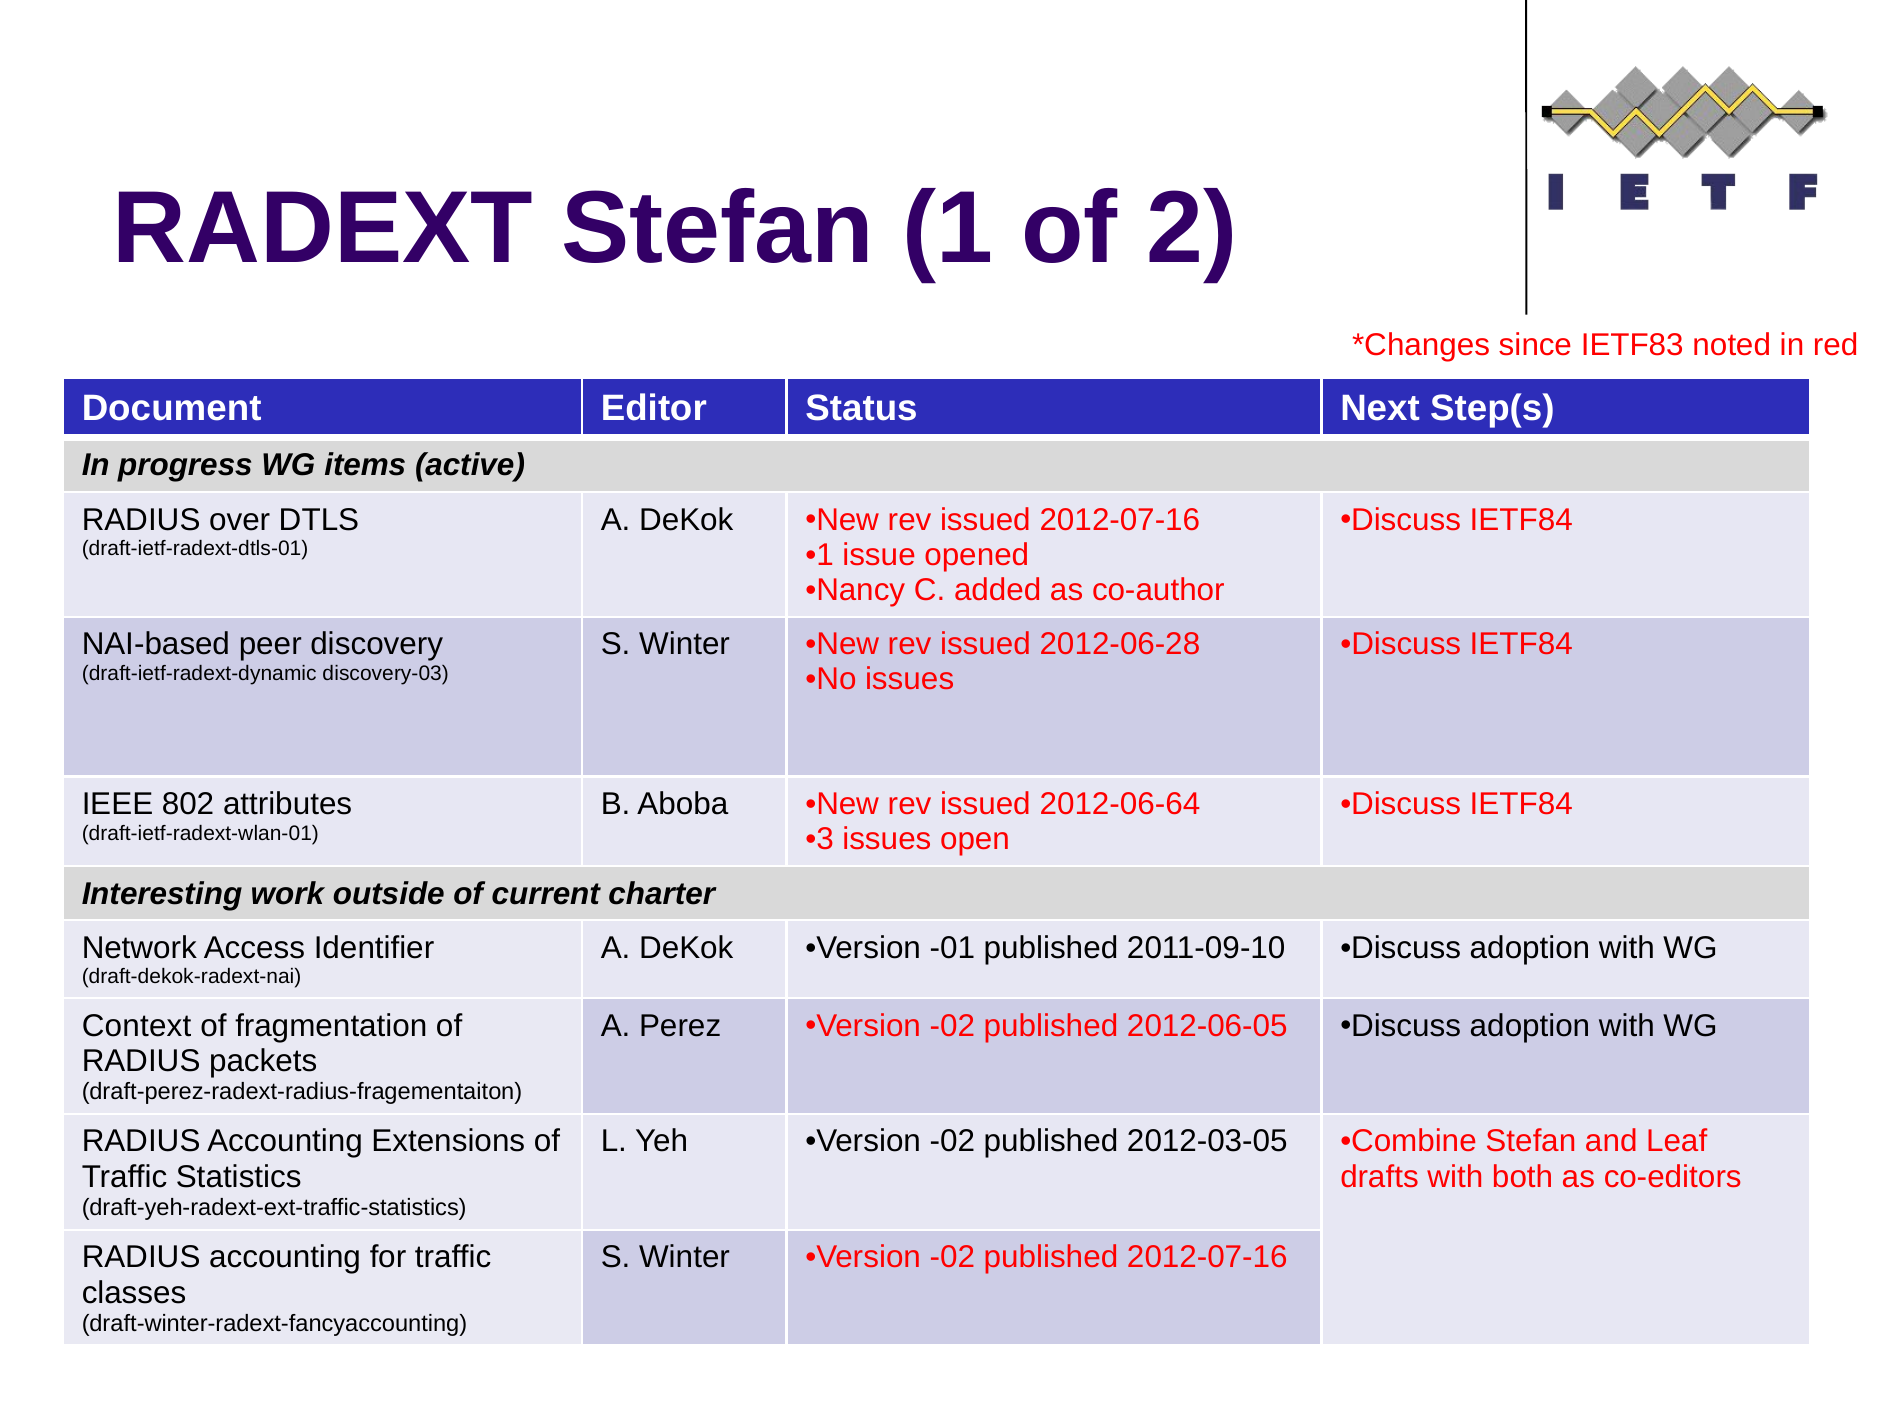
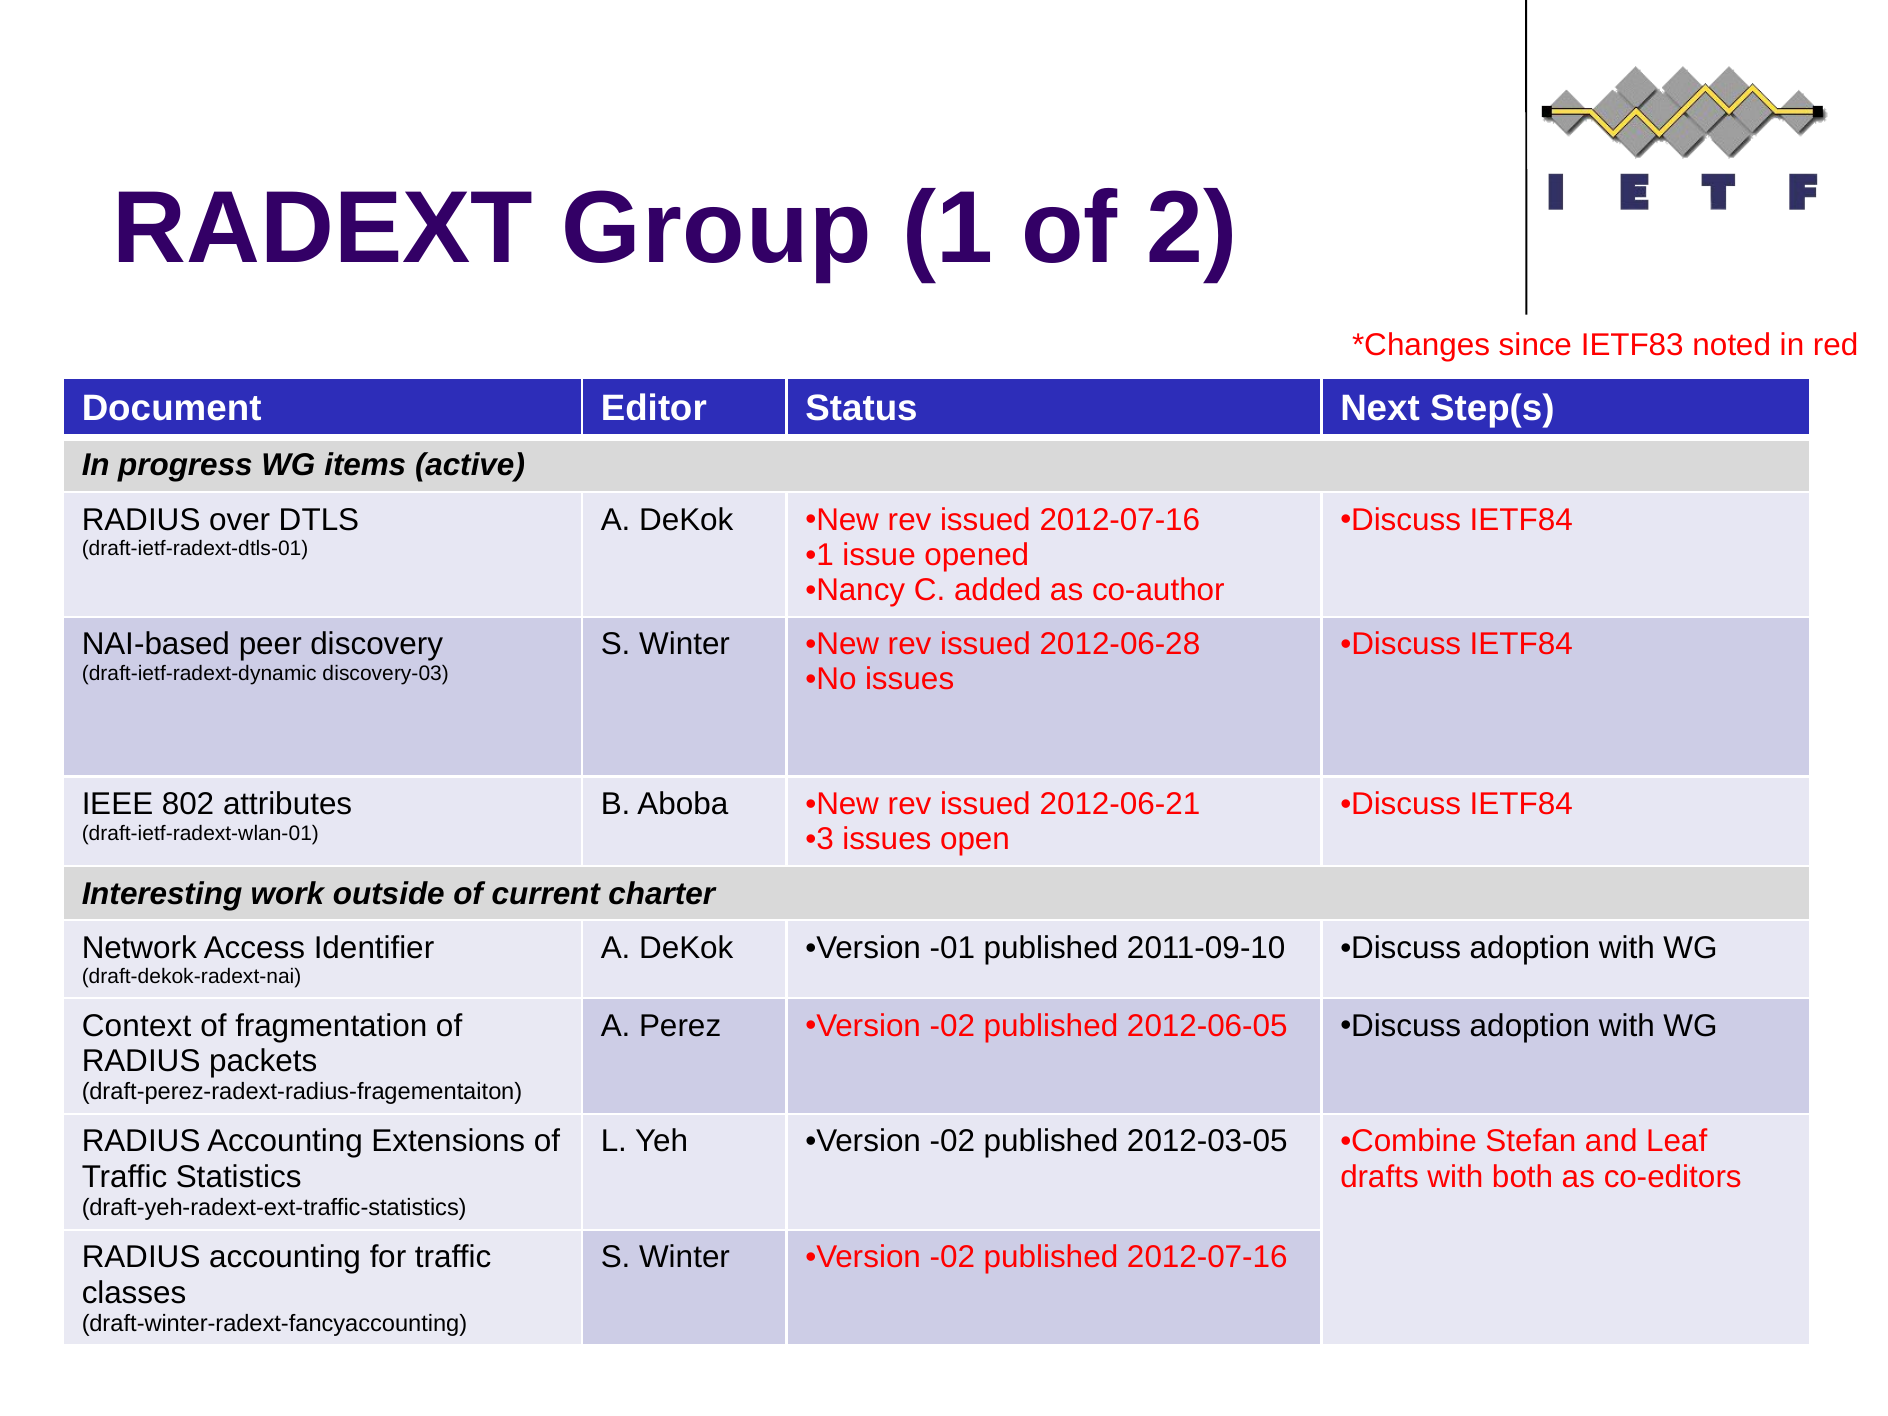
RADEXT Stefan: Stefan -> Group (717, 228)
2012-06-64: 2012-06-64 -> 2012-06-21 (1120, 804)
